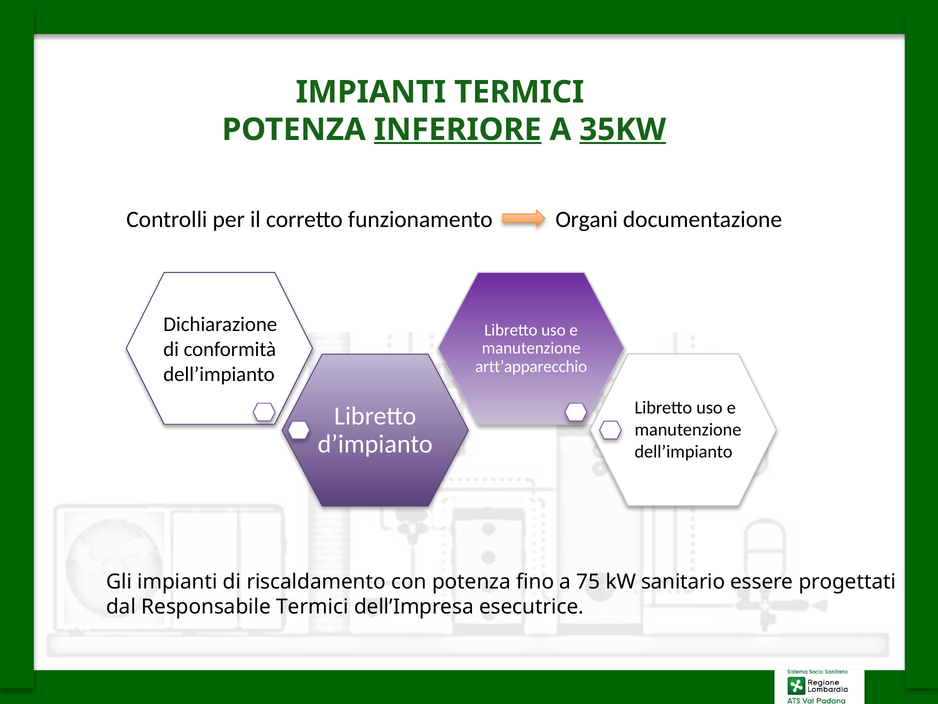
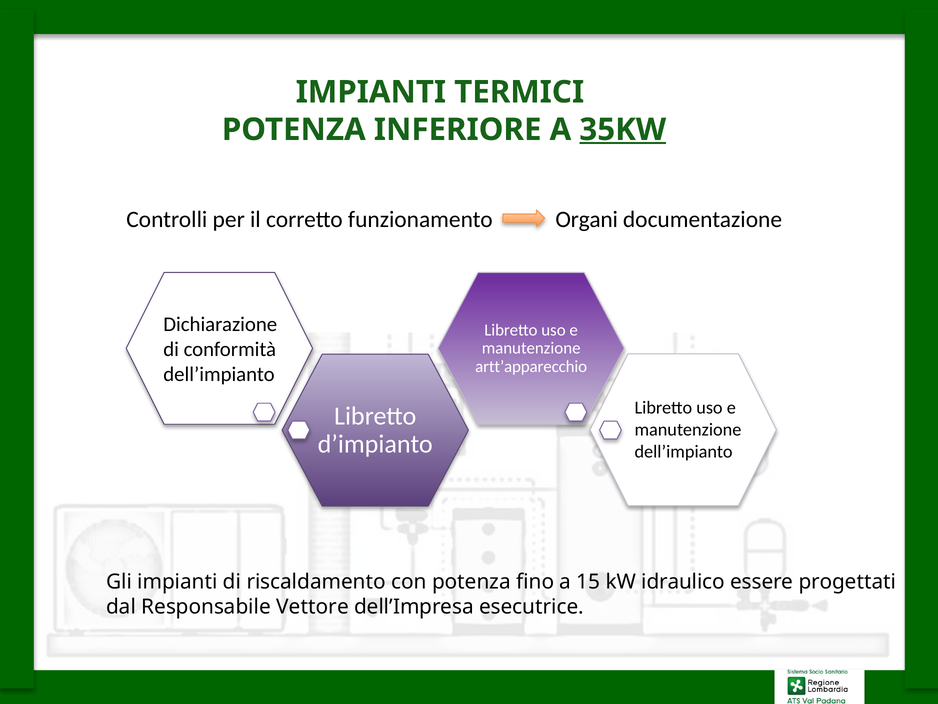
INFERIORE underline: present -> none (458, 130)
75: 75 -> 15 (588, 581)
sanitario: sanitario -> idraulico (683, 581)
Responsabile Termici: Termici -> Vettore (312, 606)
